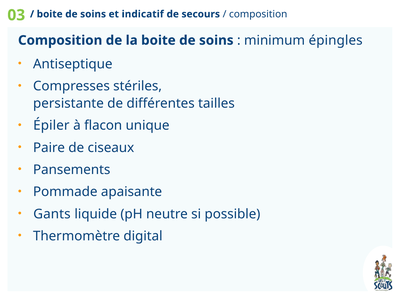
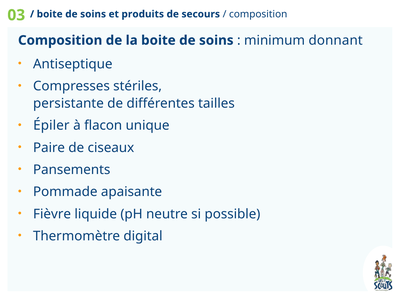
indicatif: indicatif -> produits (143, 14)
épingles: épingles -> donnant (336, 40)
Gants: Gants -> Fièvre (52, 215)
